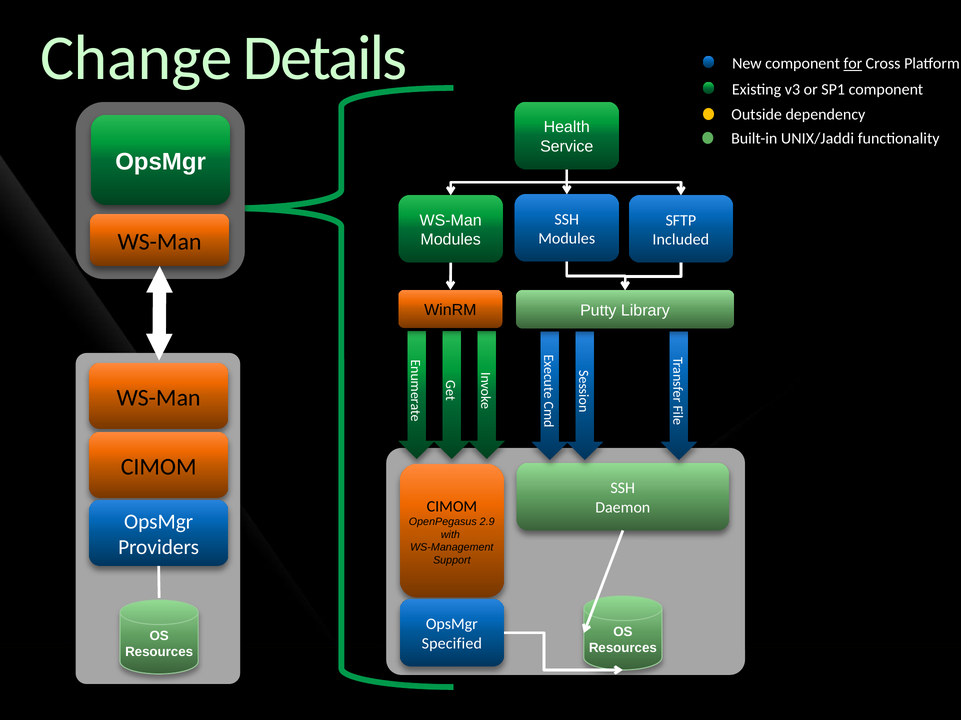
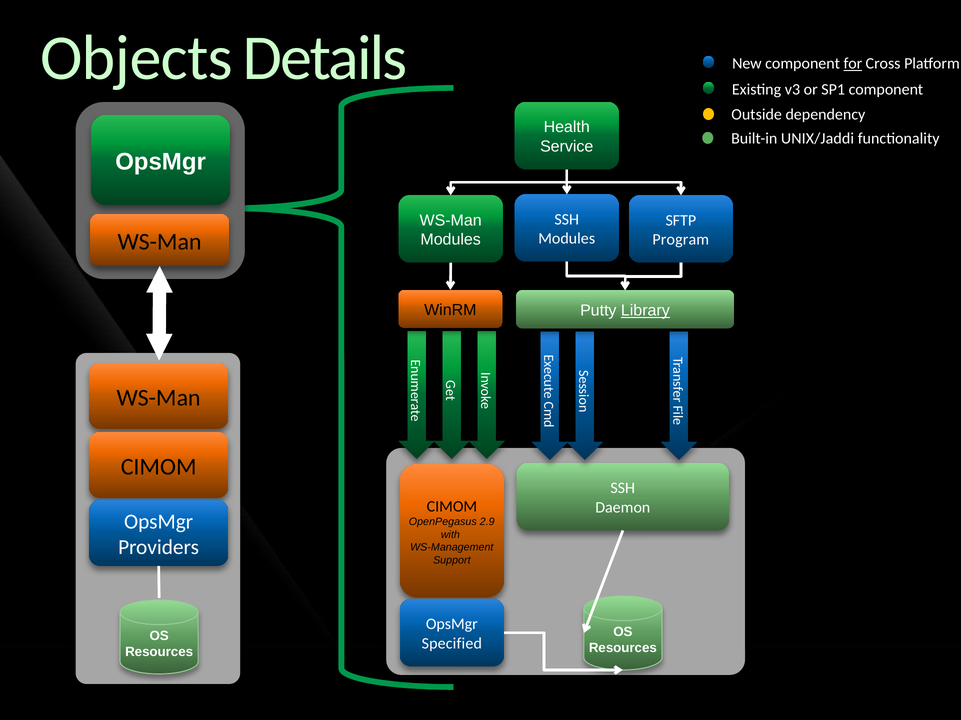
Change: Change -> Objects (137, 58)
Included: Included -> Program (681, 240)
Library underline: none -> present (645, 311)
